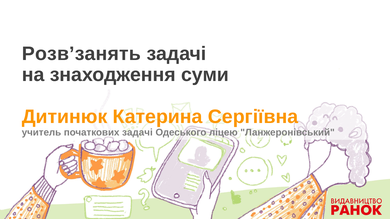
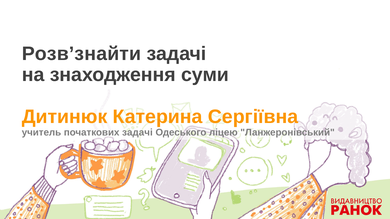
Розв’занять: Розв’занять -> Розв’знайти (81, 54)
